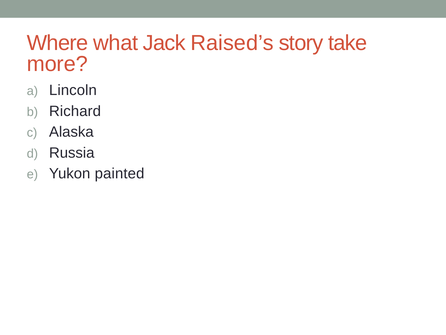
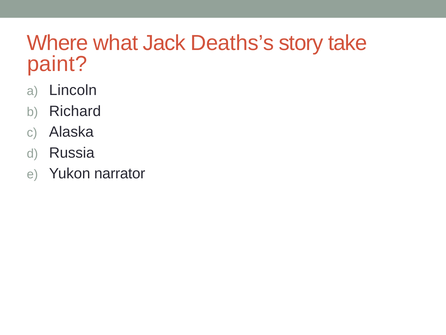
Raised’s: Raised’s -> Deaths’s (232, 43)
more: more -> paint (57, 64)
painted: painted -> narrator (120, 173)
